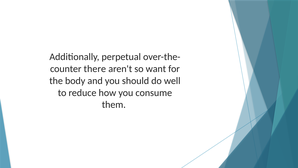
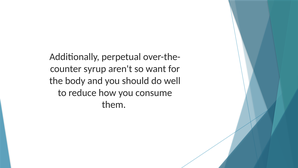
there: there -> syrup (95, 69)
